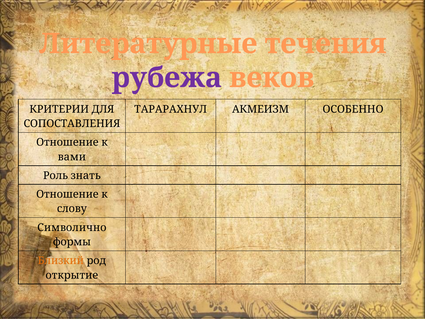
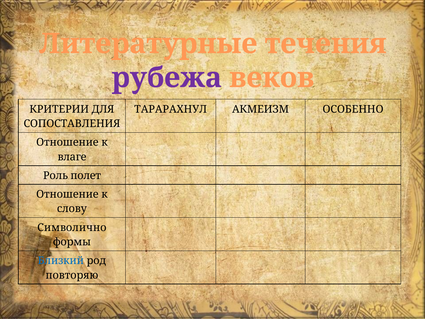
вами: вами -> влаге (72, 157)
знать: знать -> полет (86, 175)
Близкий colour: orange -> blue (61, 261)
открытие: открытие -> повторяю (72, 275)
